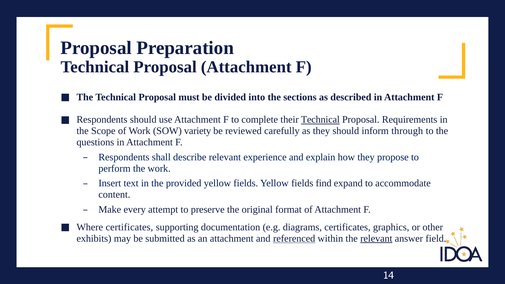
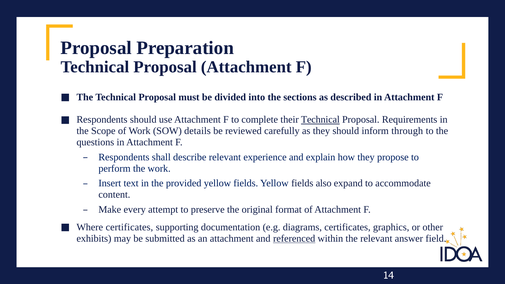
variety: variety -> details (197, 131)
find: find -> also (324, 183)
relevant underline: present -> none (376, 238)
